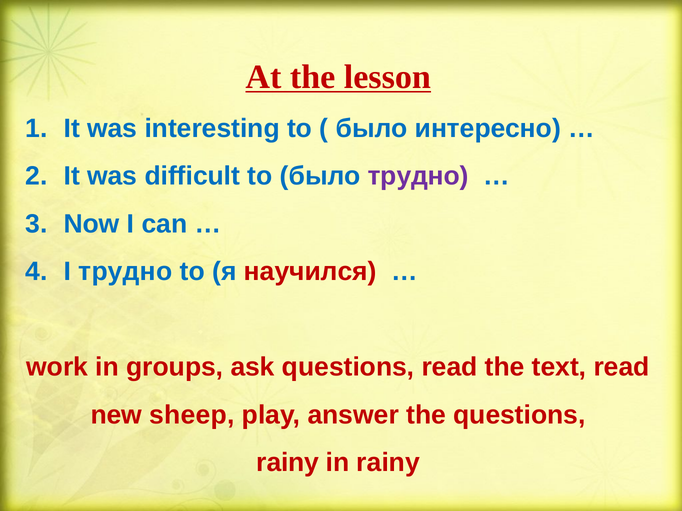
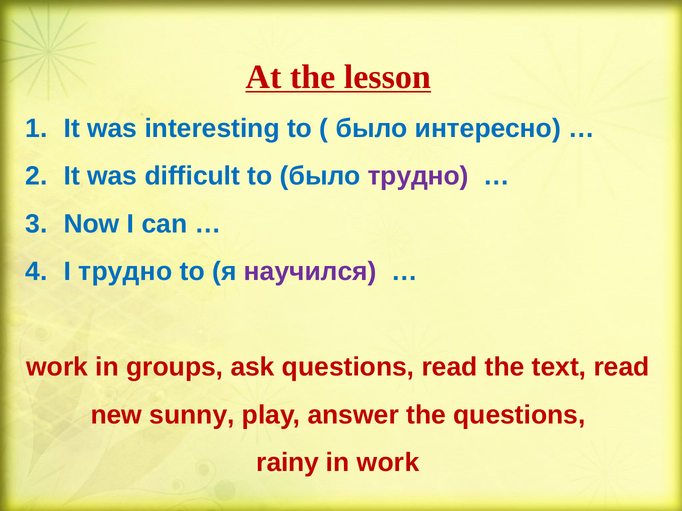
научился colour: red -> purple (310, 272)
sheep: sheep -> sunny (192, 415)
in rainy: rainy -> work (388, 463)
